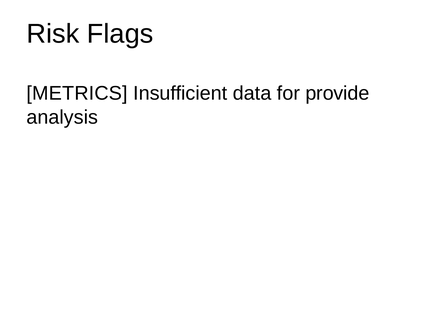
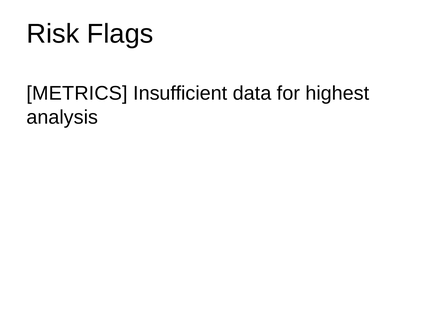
provide: provide -> highest (337, 93)
